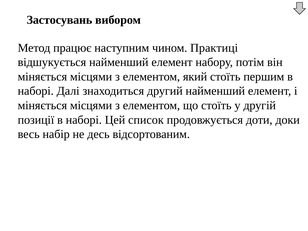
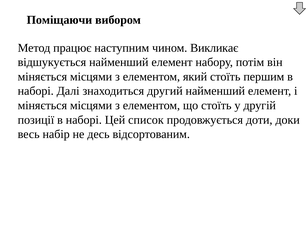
Застосувань: Застосувань -> Поміщаючи (59, 20)
Практиці: Практиці -> Викликає (214, 48)
